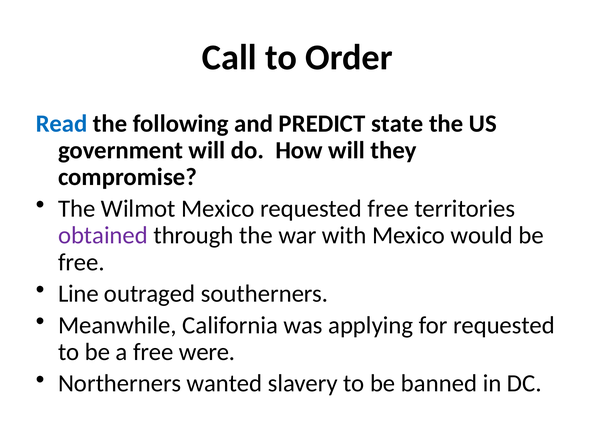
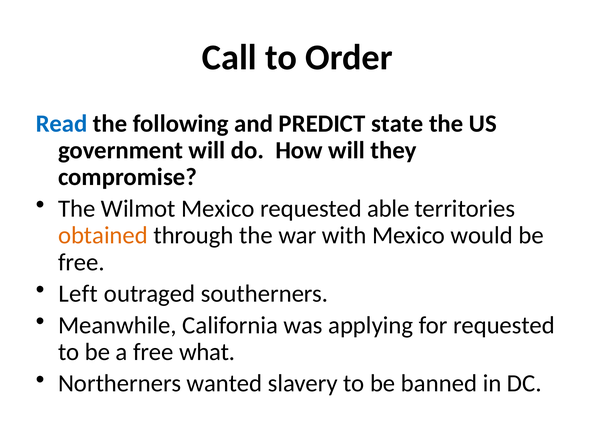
requested free: free -> able (388, 209)
obtained colour: purple -> orange (103, 236)
Line: Line -> Left (78, 294)
were: were -> what (207, 352)
